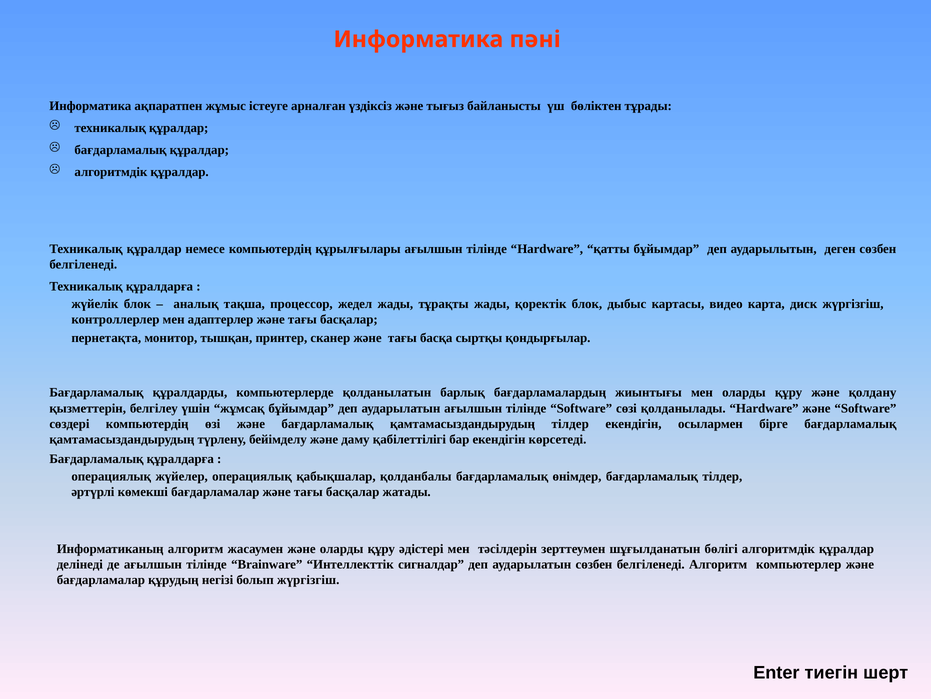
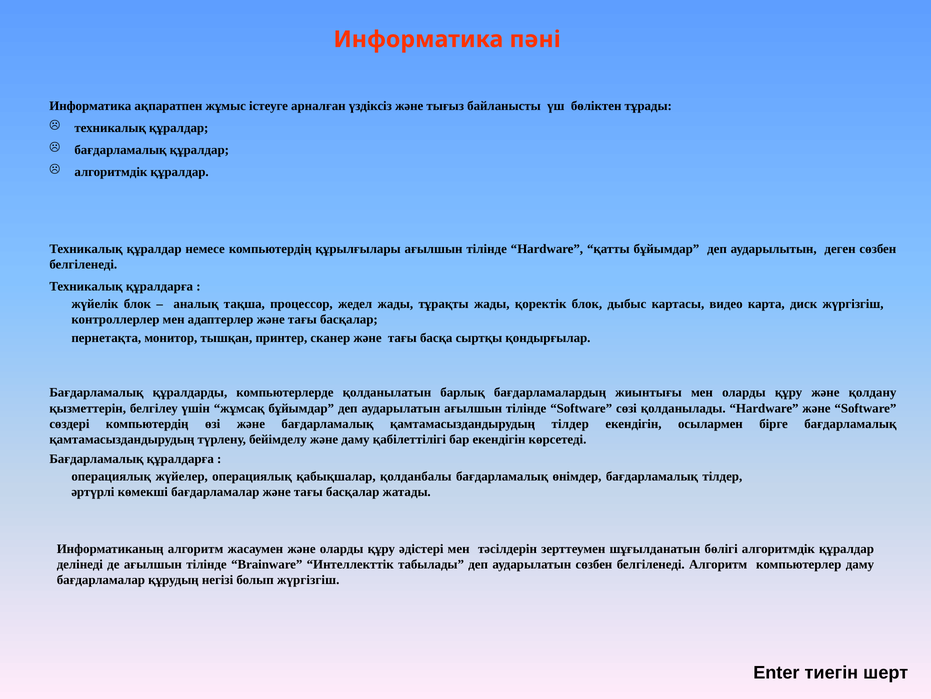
сигналдар: сигналдар -> табылады (431, 564)
компьютерлер және: және -> даму (860, 564)
